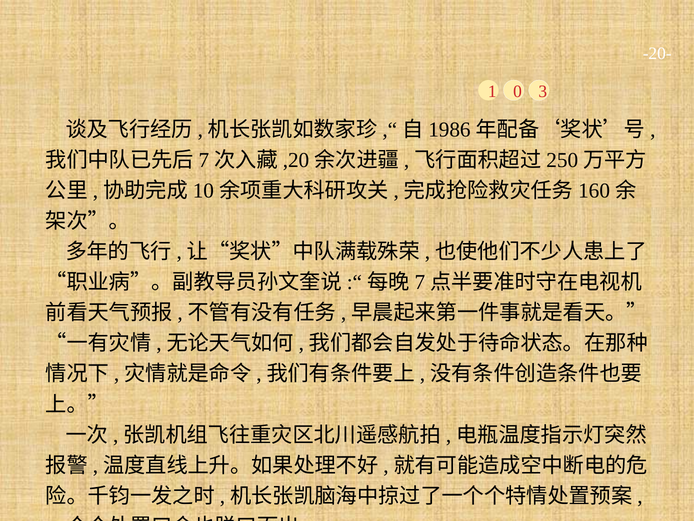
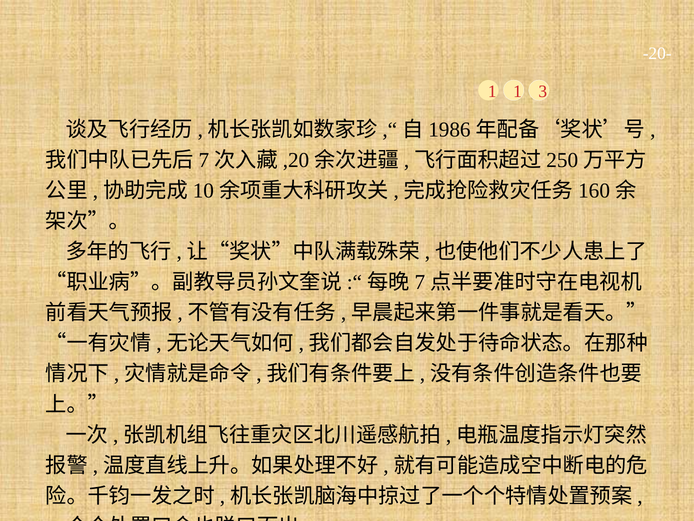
1 0: 0 -> 1 (518, 91)
